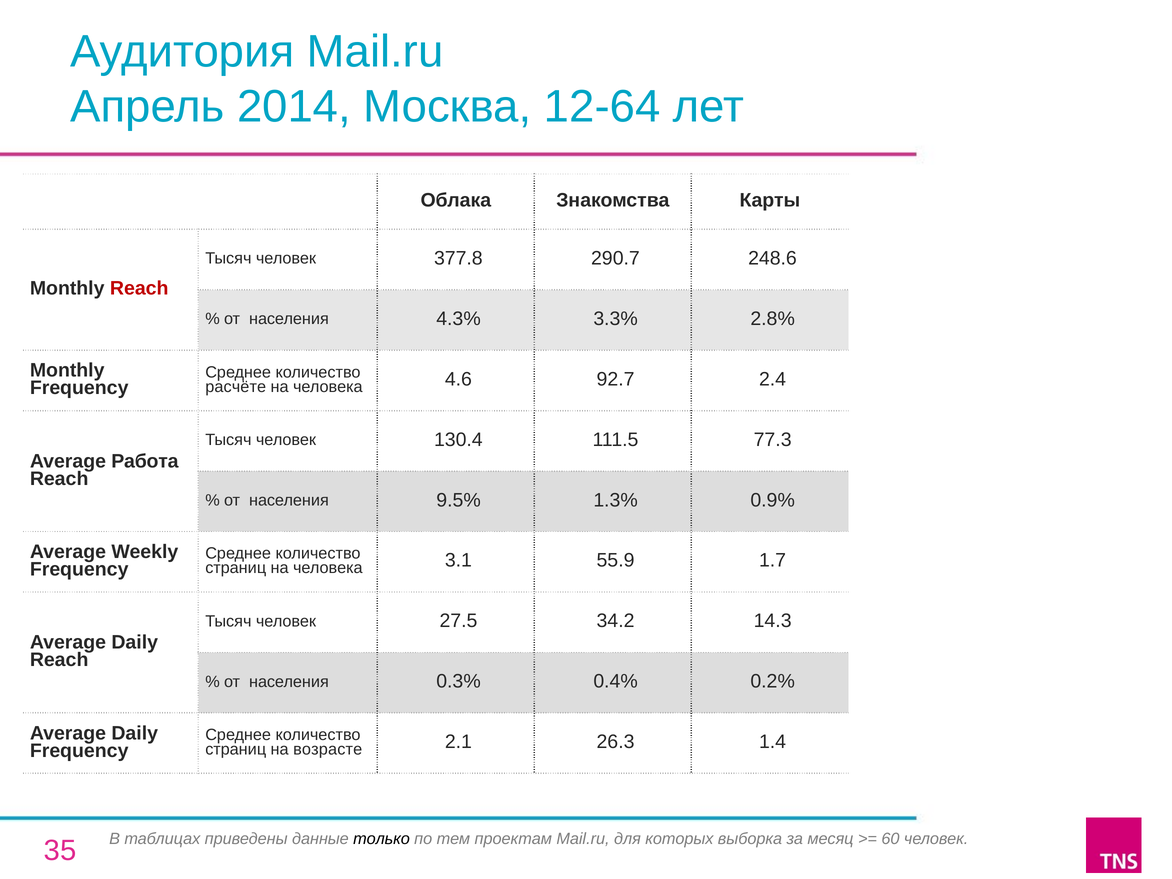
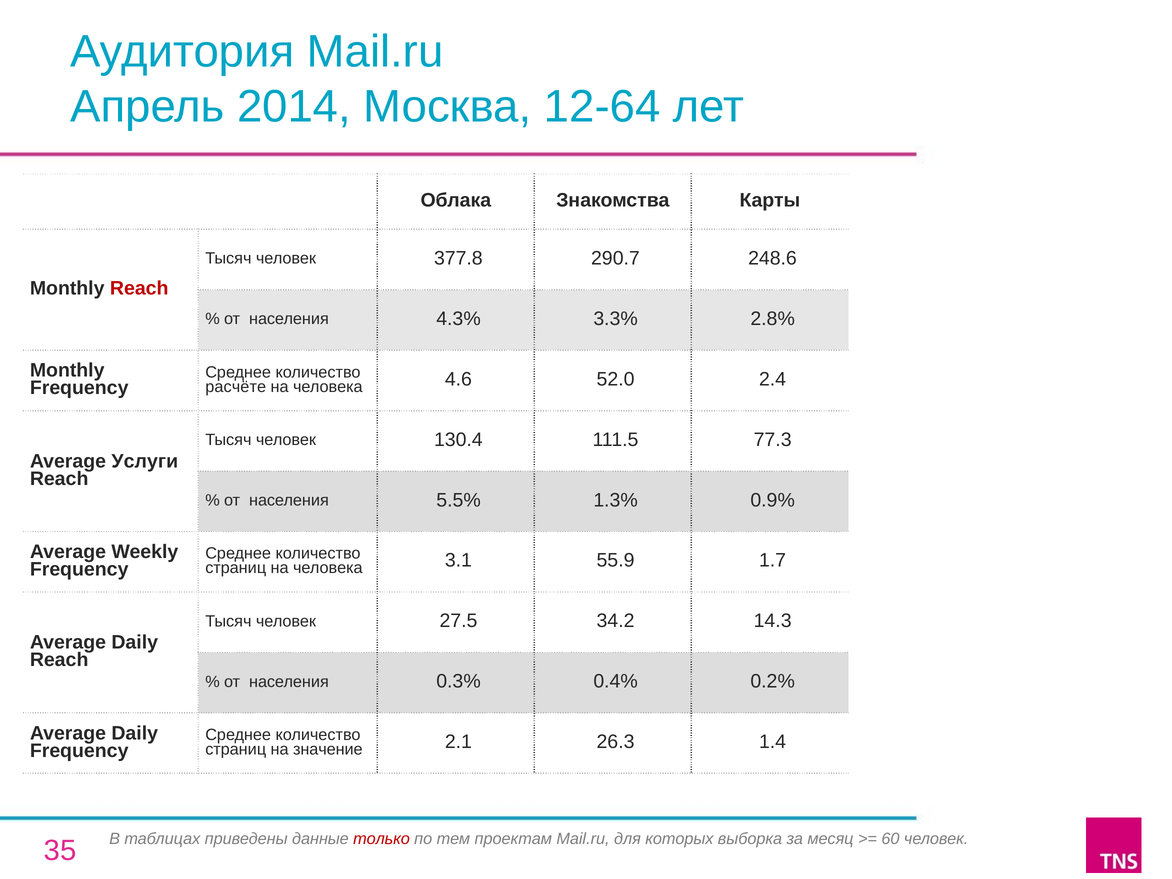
92.7: 92.7 -> 52.0 (616, 379)
Работа: Работа -> Услуги (145, 461)
9.5%: 9.5% -> 5.5% (459, 500)
возрасте: возрасте -> значение (328, 749)
только colour: black -> red (382, 839)
